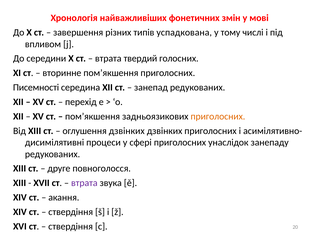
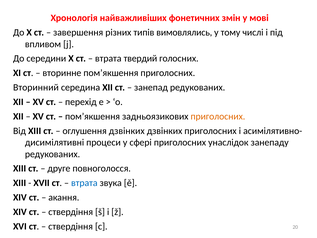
успадкована: успадкована -> вимовлялись (184, 32)
Писемності: Писемності -> Вторинний (36, 87)
втрата colour: purple -> blue (84, 183)
